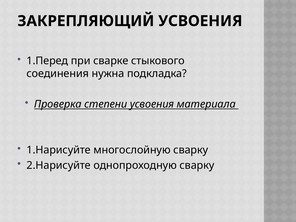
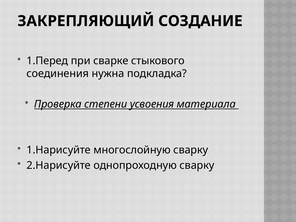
ЗАКРЕПЛЯЮЩИЙ УСВОЕНИЯ: УСВОЕНИЯ -> СОЗДАНИЕ (200, 21)
